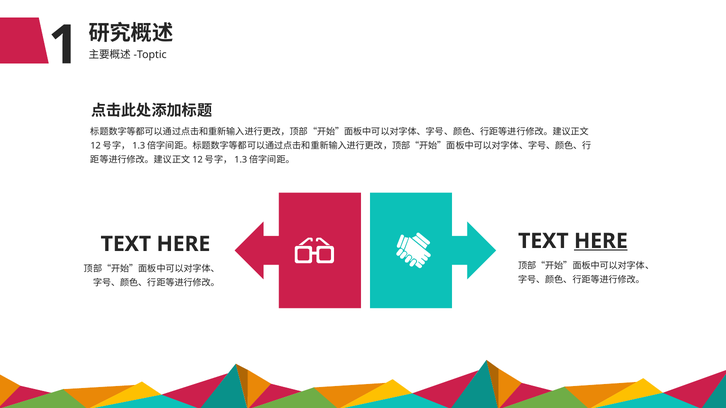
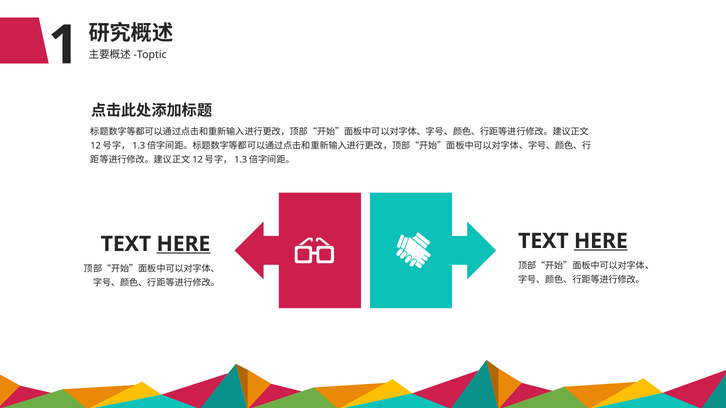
HERE underline: none -> present (183, 244)
